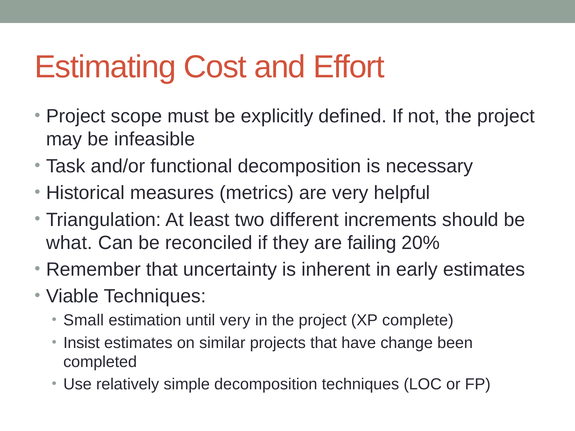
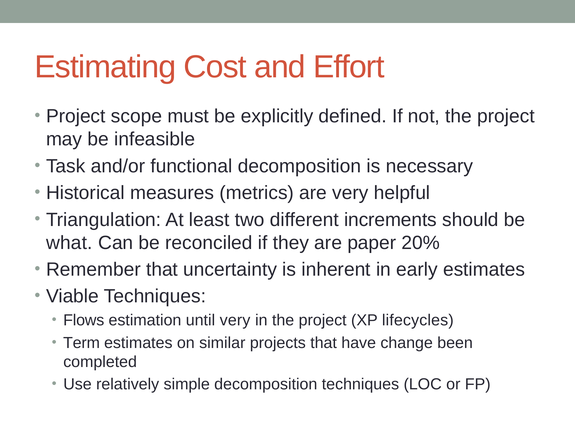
failing: failing -> paper (372, 243)
Small: Small -> Flows (84, 321)
complete: complete -> lifecycles (418, 321)
Insist: Insist -> Term (82, 343)
